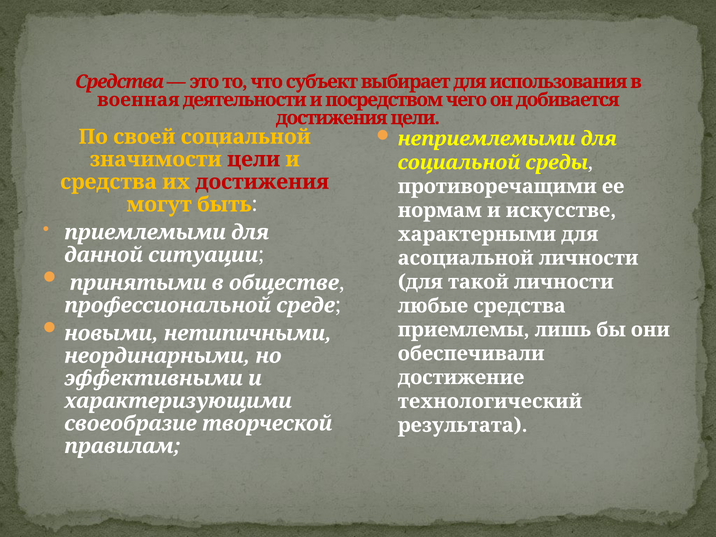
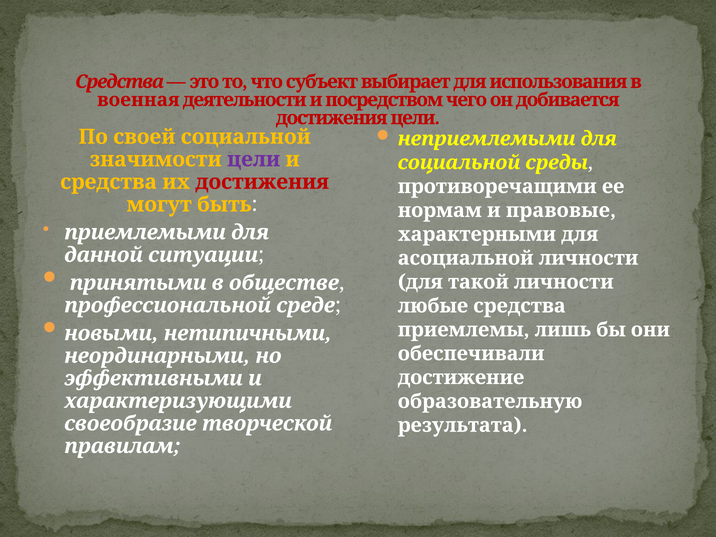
цели colour: red -> purple (254, 159)
искусстве: искусстве -> правовые (561, 210)
технологический: технологический -> образовательную (490, 401)
